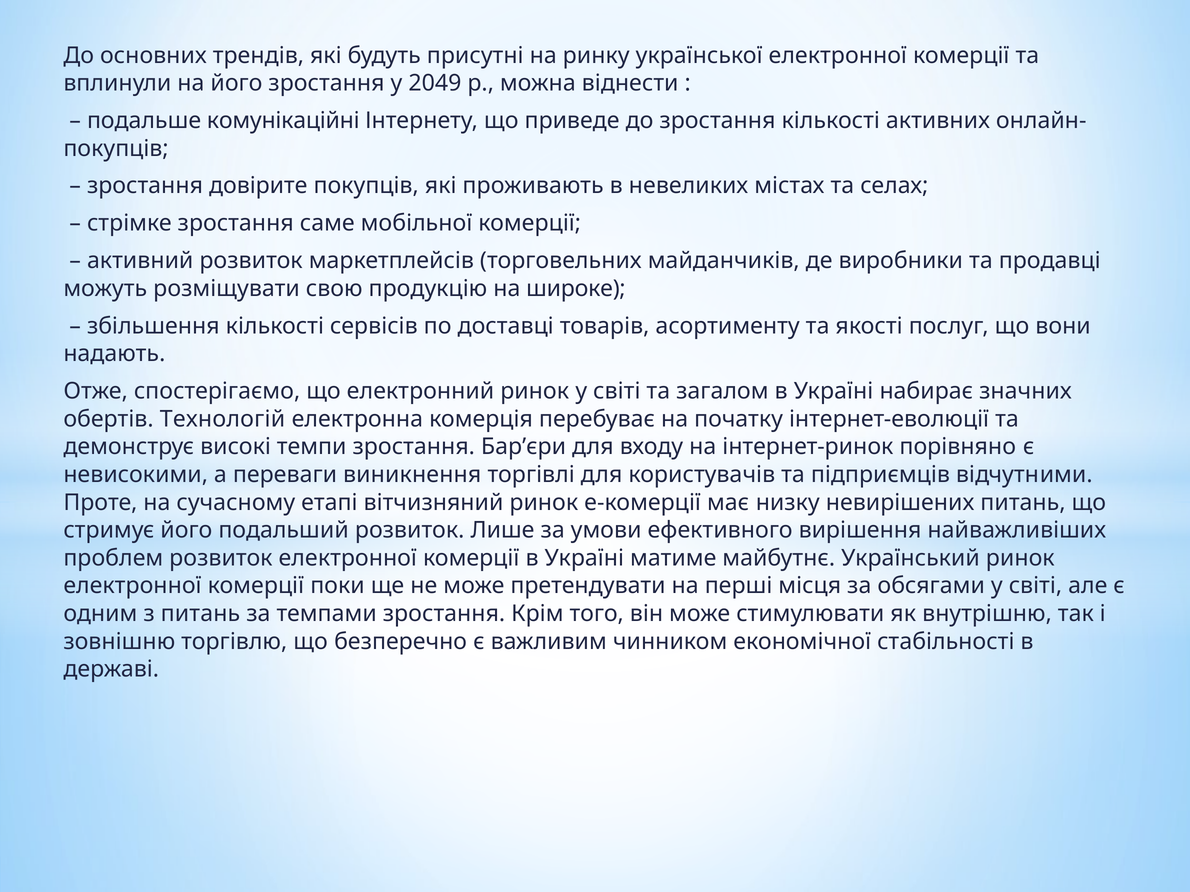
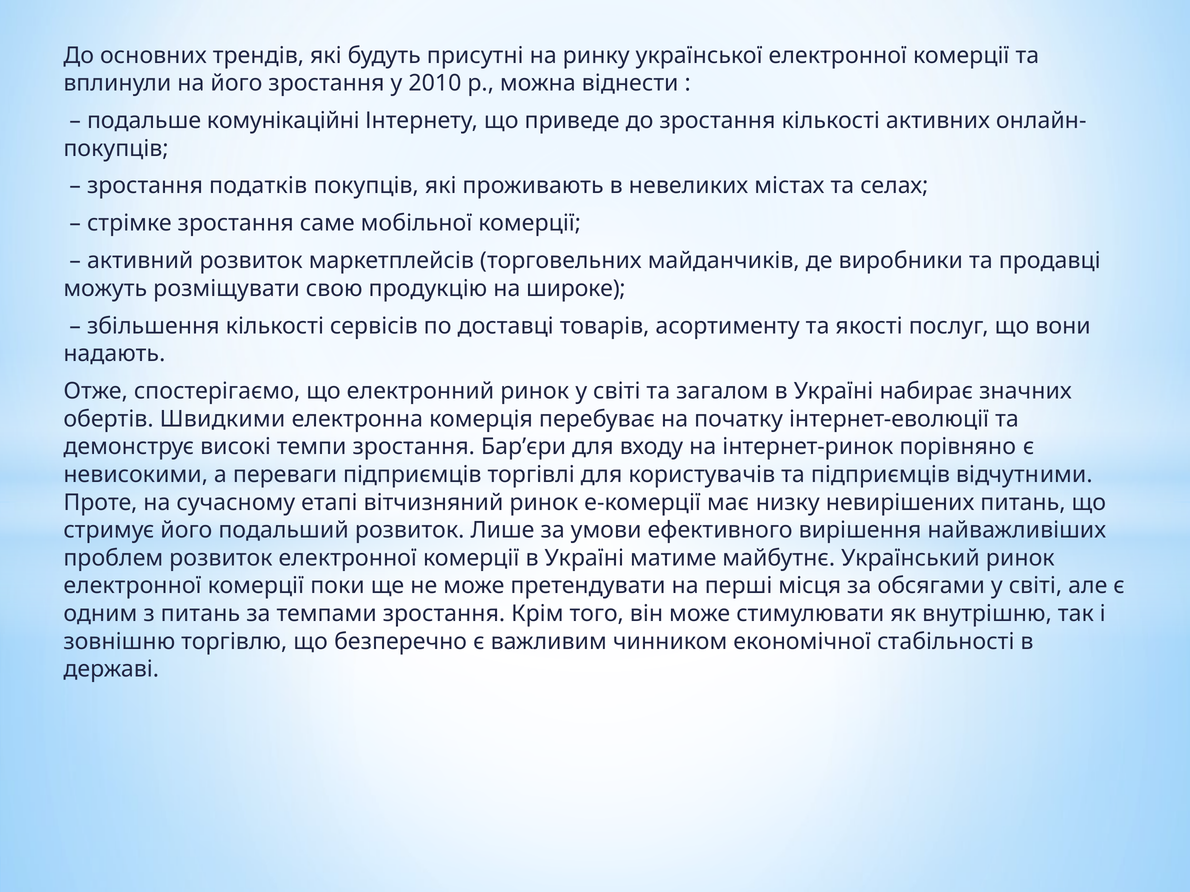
2049: 2049 -> 2010 (435, 83)
довірите: довірите -> податків (258, 186)
Технологій: Технологій -> Швидкими (222, 419)
переваги виникнення: виникнення -> підприємців (412, 475)
